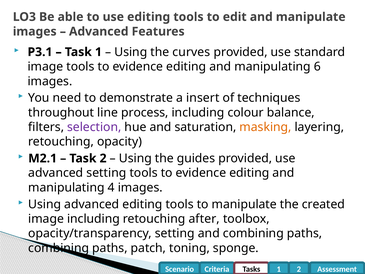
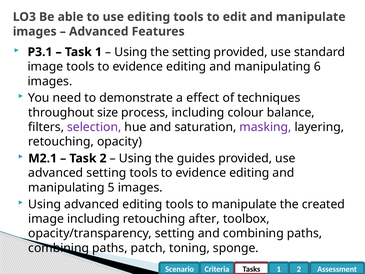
the curves: curves -> setting (191, 52)
insert: insert -> effect (203, 98)
line: line -> size (108, 112)
masking colour: orange -> purple (265, 127)
4: 4 -> 5 (111, 187)
